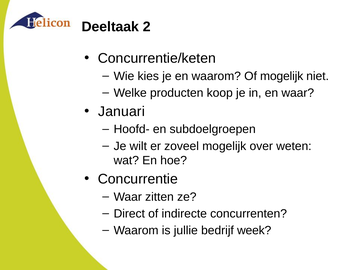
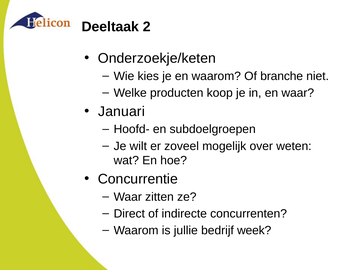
Concurrentie/keten: Concurrentie/keten -> Onderzoekje/keten (157, 58)
Of mogelijk: mogelijk -> branche (282, 76)
